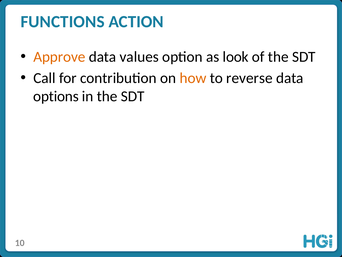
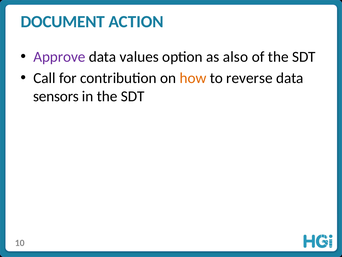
FUNCTIONS: FUNCTIONS -> DOCUMENT (63, 22)
Approve colour: orange -> purple (59, 57)
look: look -> also (236, 57)
options: options -> sensors (56, 96)
